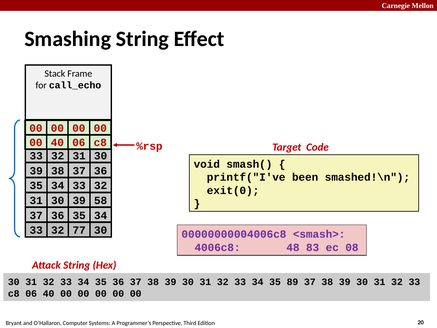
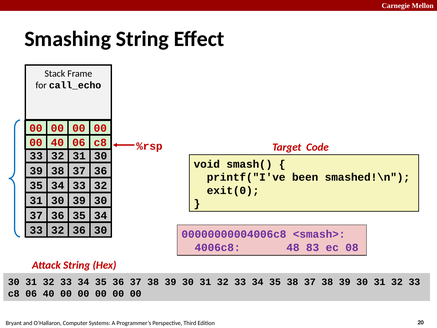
30 39 58: 58 -> 30 (101, 200)
32 77: 77 -> 36 (79, 230)
35 89: 89 -> 38 (292, 282)
